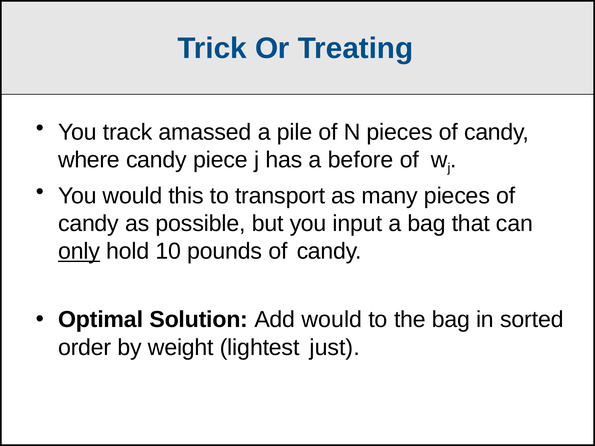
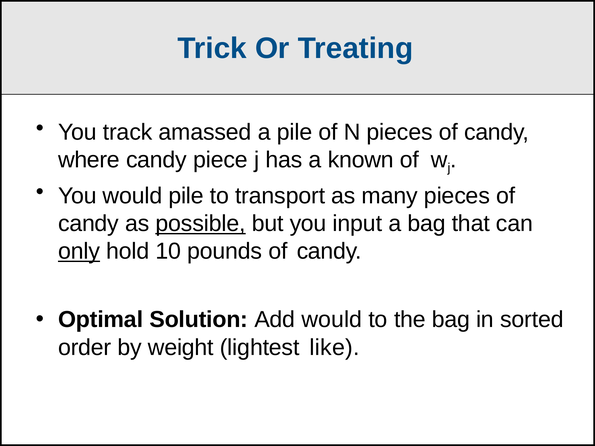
before: before -> known (361, 160)
would this: this -> pile (186, 196)
possible underline: none -> present (201, 224)
just: just -> like (335, 348)
